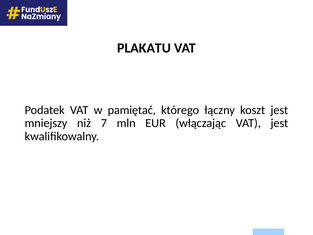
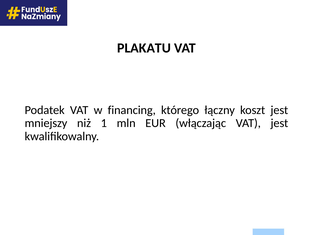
pamiętać: pamiętać -> financing (132, 110)
7: 7 -> 1 (104, 123)
